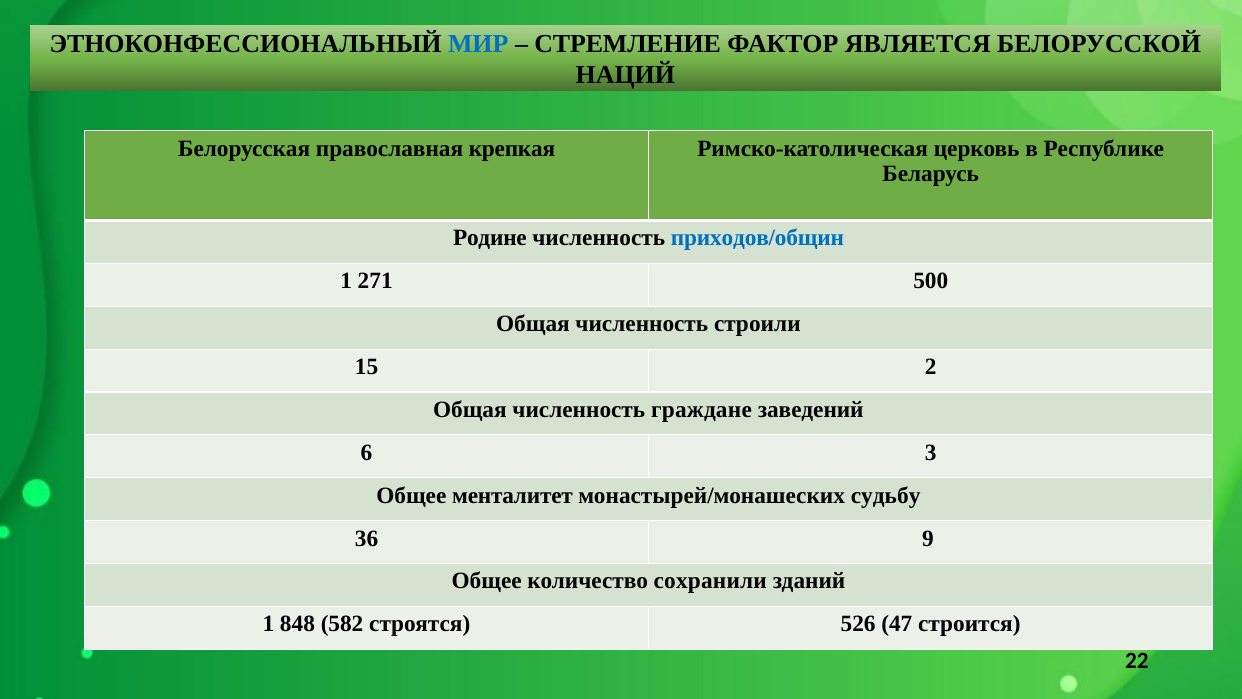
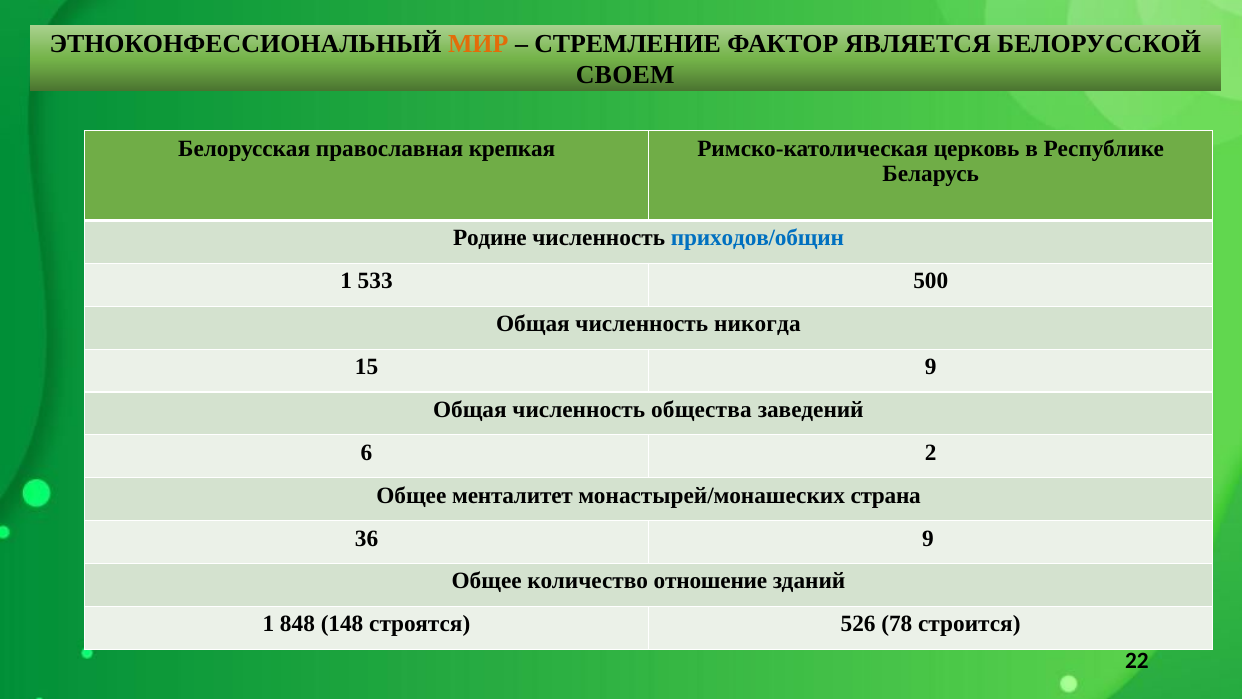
МИР colour: blue -> orange (478, 44)
НАЦИЙ: НАЦИЙ -> СВОЕМ (625, 75)
271: 271 -> 533 (375, 281)
строили: строили -> никогда (757, 324)
15 2: 2 -> 9 (931, 367)
граждане: граждане -> общества (701, 410)
3: 3 -> 2 (931, 452)
судьбу: судьбу -> страна (886, 495)
сохранили: сохранили -> отношение (710, 581)
582: 582 -> 148 (342, 624)
47: 47 -> 78 (897, 624)
